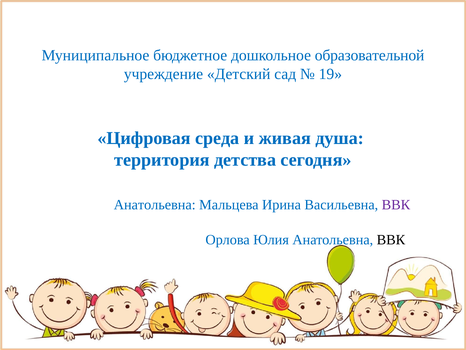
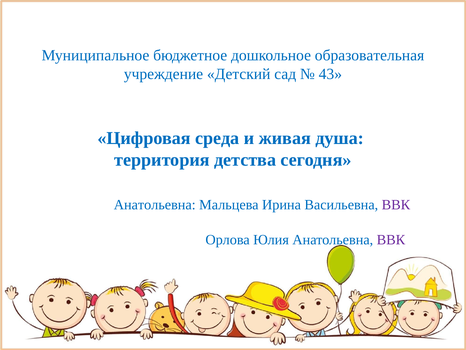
образовательной: образовательной -> образовательная (370, 55)
19: 19 -> 43 (330, 74)
ВВК colour: black -> purple (391, 239)
